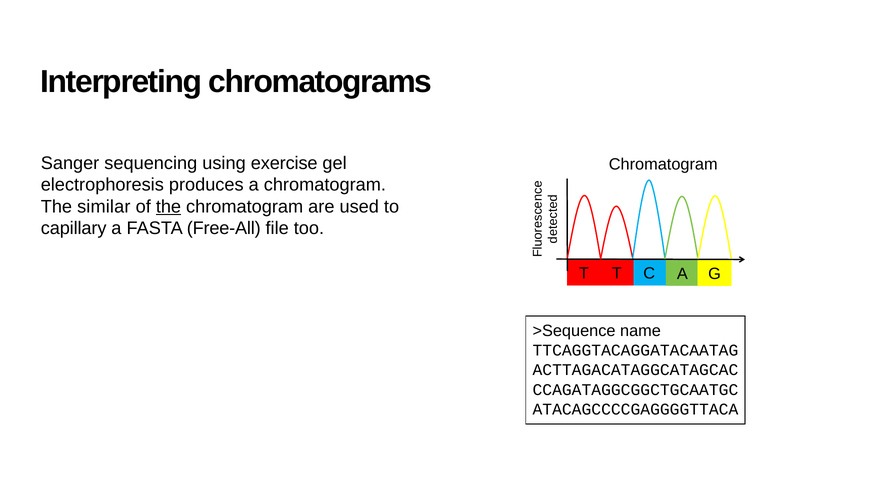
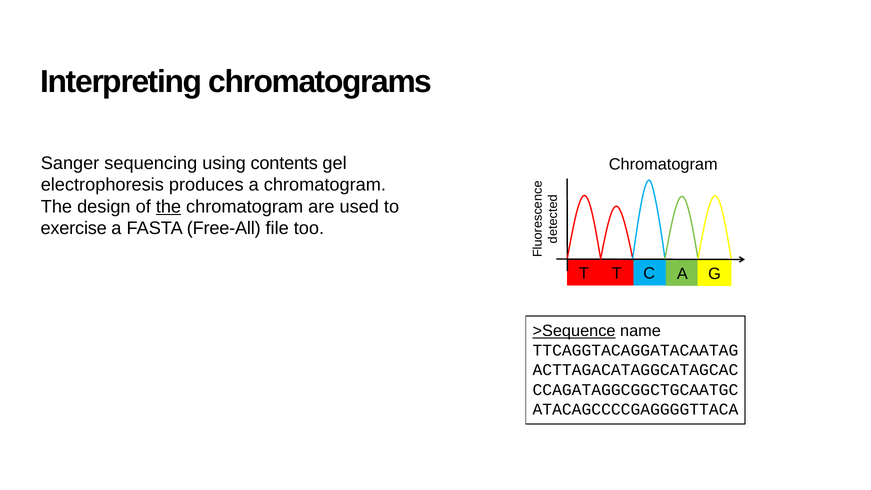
exercise: exercise -> contents (284, 163)
similar: similar -> design (104, 207)
capillary: capillary -> exercise (74, 228)
>Sequence underline: none -> present (574, 331)
